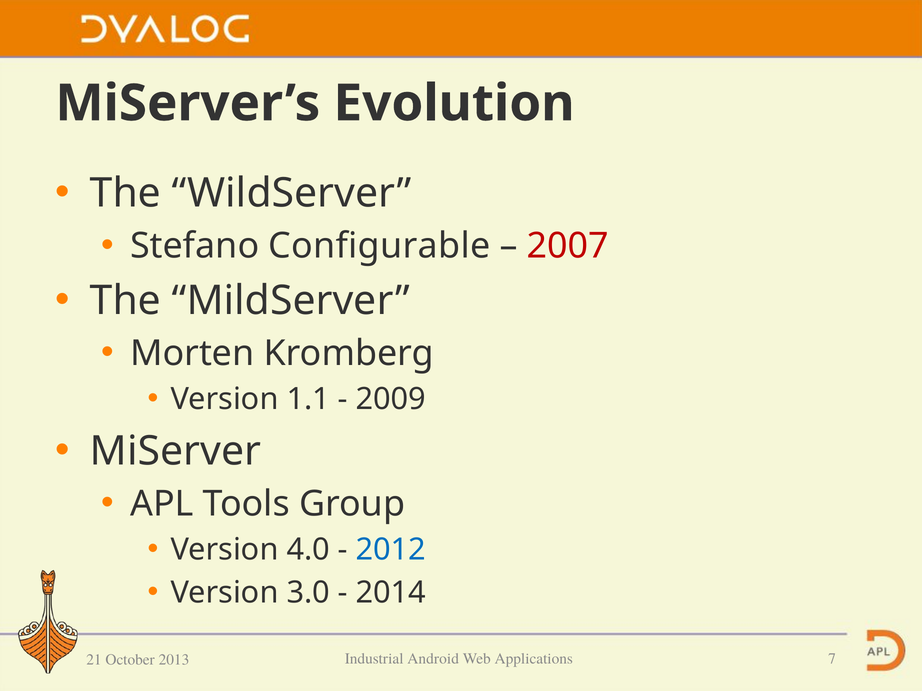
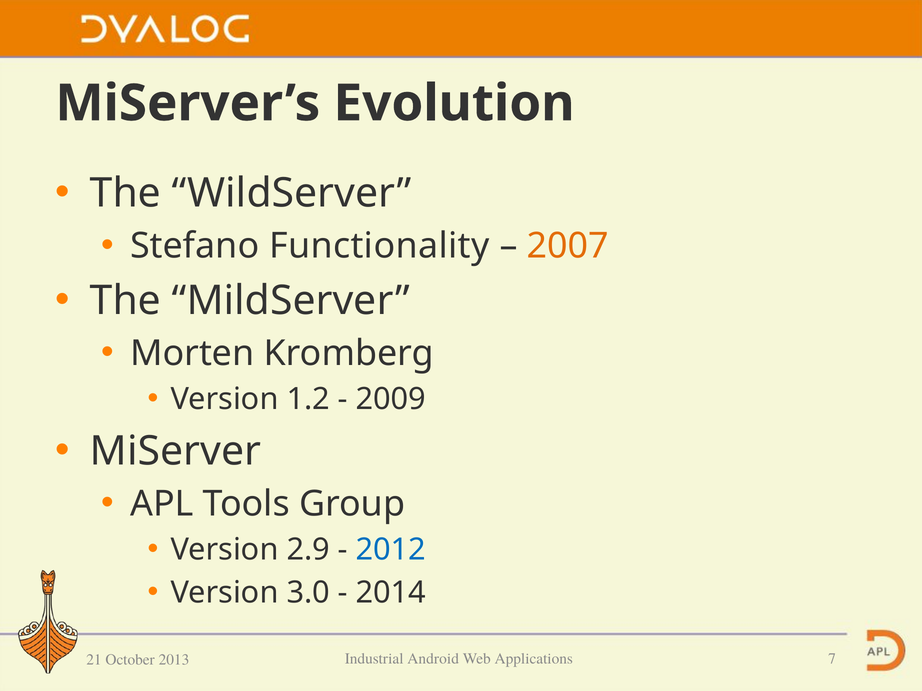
Configurable: Configurable -> Functionality (379, 246)
2007 colour: red -> orange (568, 246)
1.1: 1.1 -> 1.2 (308, 400)
4.0: 4.0 -> 2.9 (308, 550)
